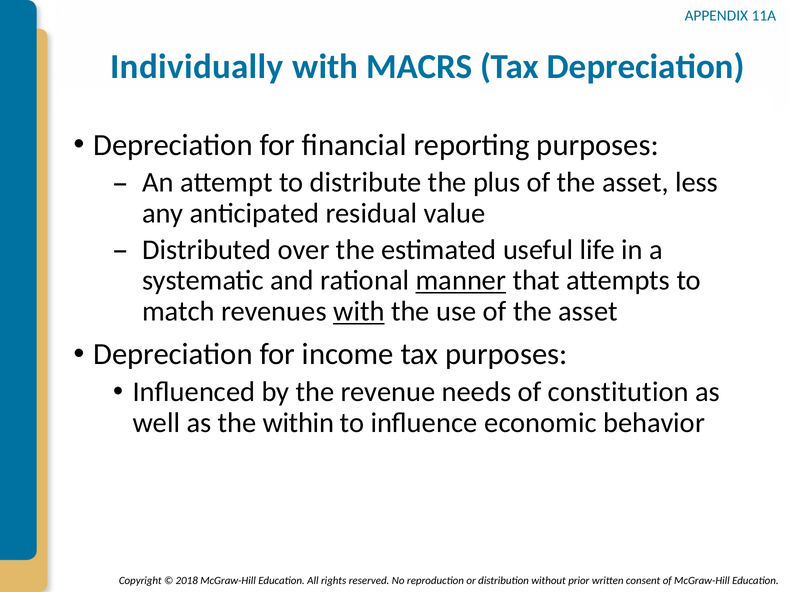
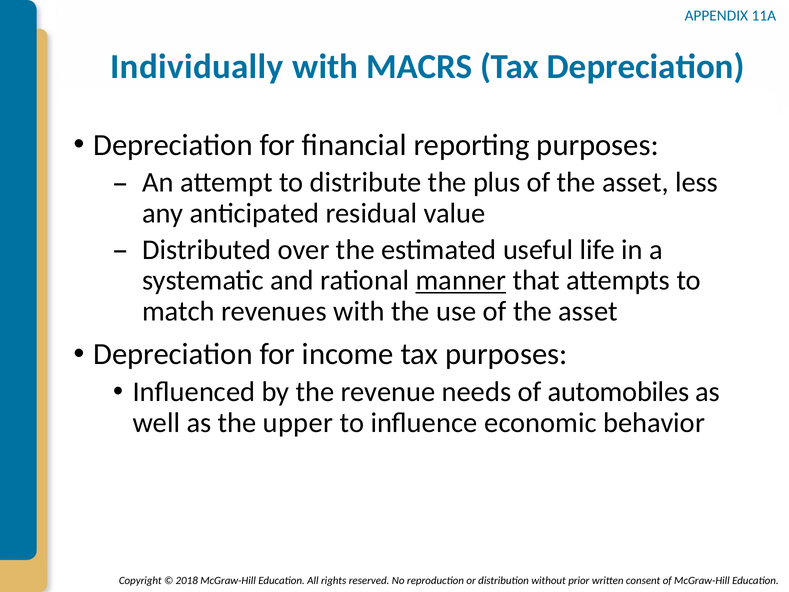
with underline: present -> none (359, 311)
constitution: constitution -> automobiles (619, 392)
within: within -> upper (298, 422)
